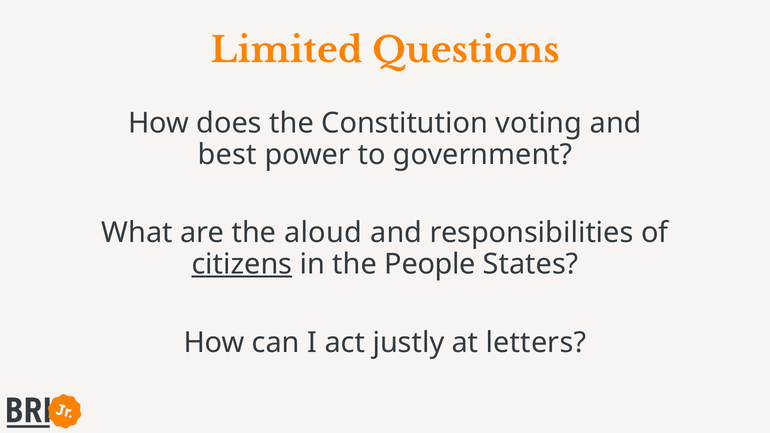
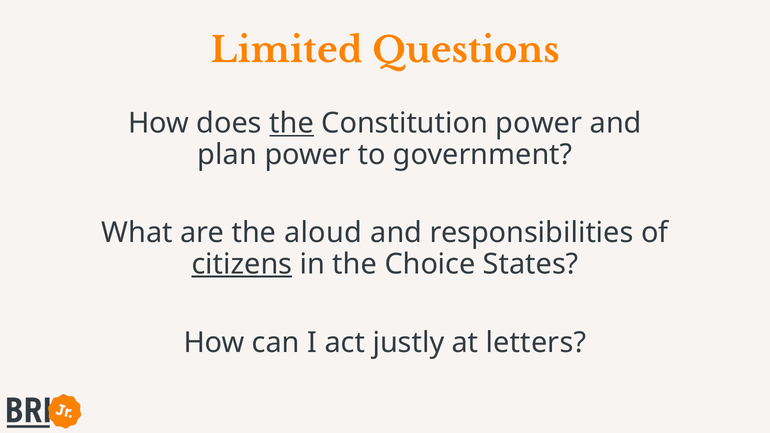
the underline: none -> present (292, 123)
Constitution voting: voting -> power (539, 123)
best: best -> plan (227, 155)
People: People -> Choice (430, 264)
